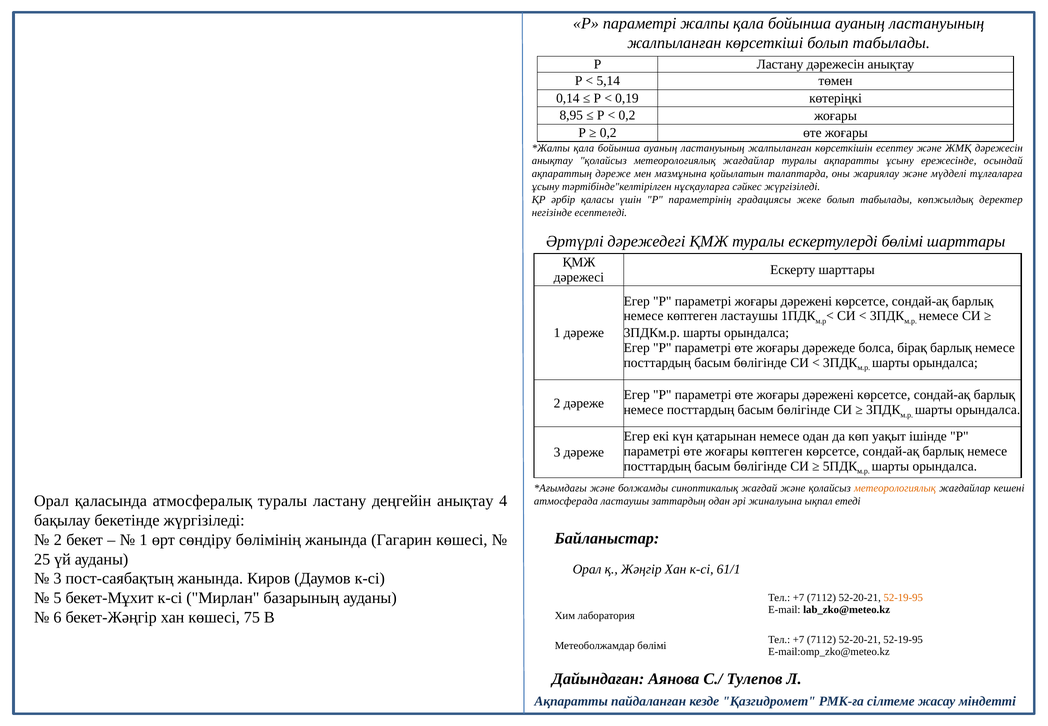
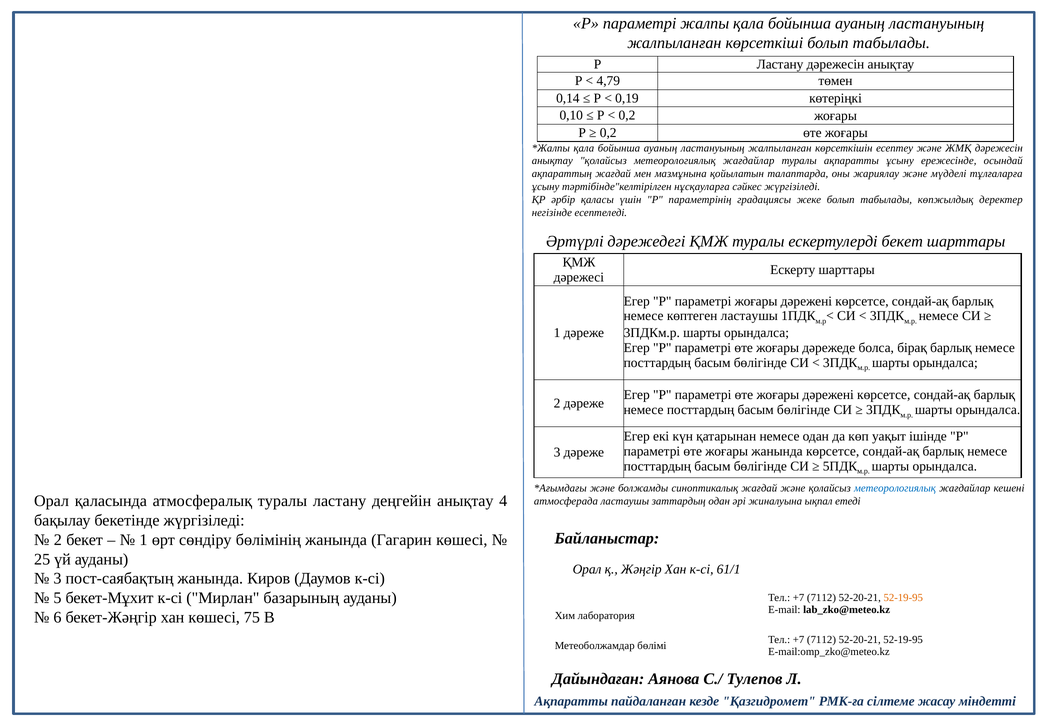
5,14: 5,14 -> 4,79 (608, 81)
8,95: 8,95 -> 0,10 (571, 115)
ақпараттың дәреже: дәреже -> жағдай (613, 174)
ескертулерді бөлімі: бөлімі -> бекет (902, 241)
жоғары көптеген: көптеген -> жанында (777, 451)
метеорологиялық colour: orange -> blue (895, 488)
